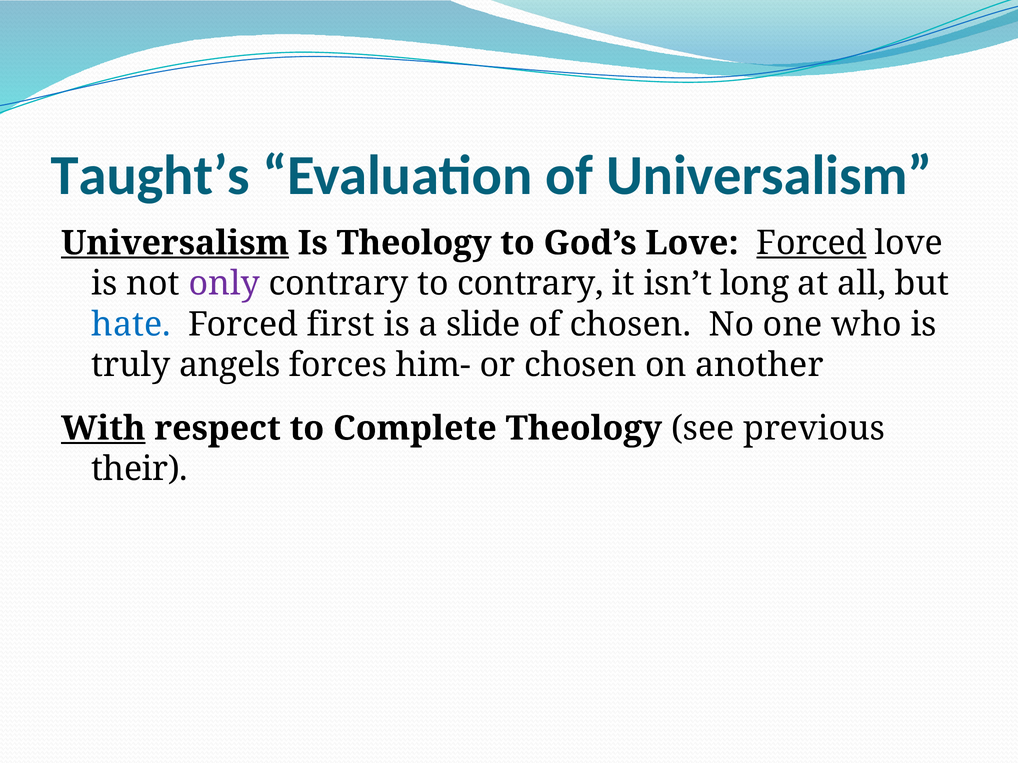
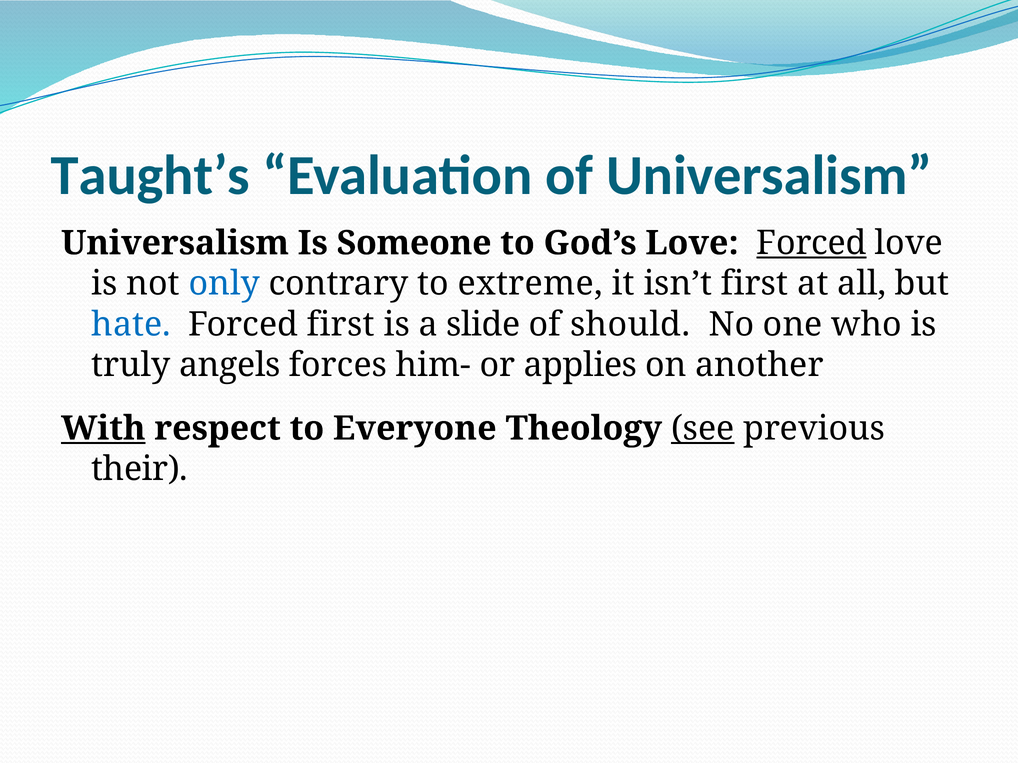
Universalism underline: present -> none (175, 243)
Is Theology: Theology -> Someone (414, 243)
only colour: purple -> blue (224, 284)
to contrary: contrary -> extreme (530, 284)
isn’t long: long -> first (755, 284)
of chosen: chosen -> should (630, 325)
or chosen: chosen -> applies (580, 365)
Complete: Complete -> Everyone (415, 429)
see underline: none -> present (703, 429)
